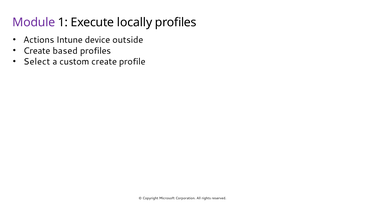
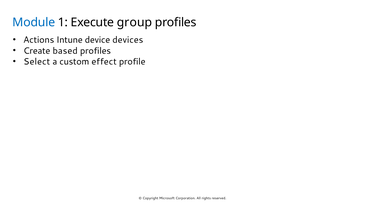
Module colour: purple -> blue (34, 22)
locally: locally -> group (135, 22)
outside: outside -> devices (128, 40)
custom create: create -> effect (104, 62)
